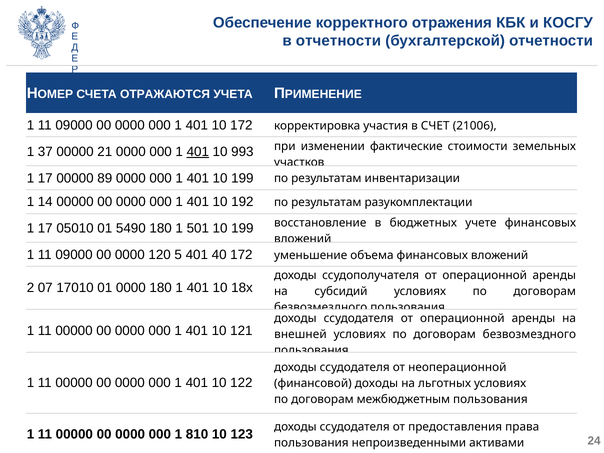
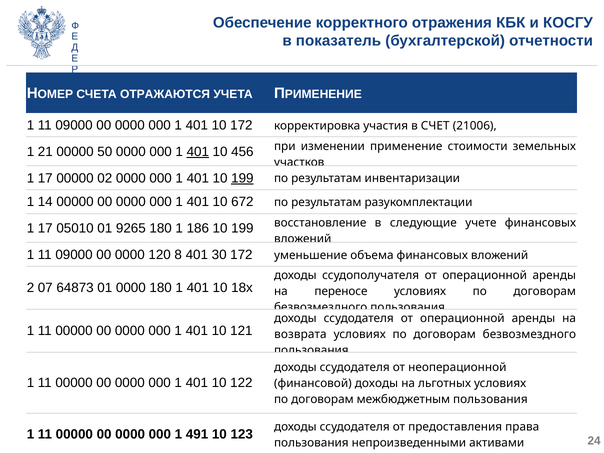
в отчетности: отчетности -> показатель (338, 41)
37: 37 -> 21 (45, 152)
21: 21 -> 50 (105, 152)
993: 993 -> 456 (242, 152)
фактические: фактические -> применение (406, 146)
89: 89 -> 02 (105, 178)
199 underline: none -> present (242, 178)
192: 192 -> 672 (242, 202)
5490: 5490 -> 9265 (131, 228)
501: 501 -> 186 (198, 228)
бюджетных: бюджетных -> следующие (423, 223)
5: 5 -> 8 (178, 255)
40: 40 -> 30 (219, 255)
17010: 17010 -> 64873 (75, 288)
субсидий: субсидий -> переносе (341, 291)
внешней: внешней -> возврата (300, 334)
810: 810 -> 491 (197, 434)
